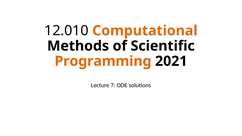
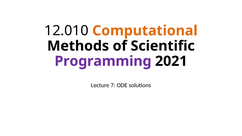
Programming colour: orange -> purple (103, 61)
